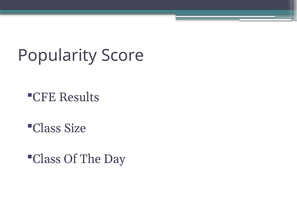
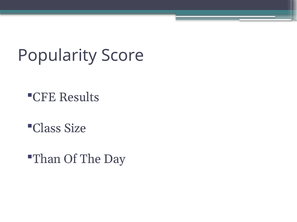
Class: Class -> Than (47, 160)
